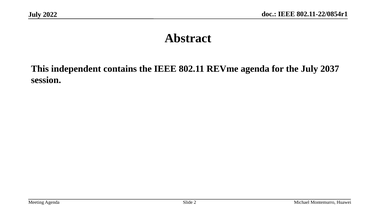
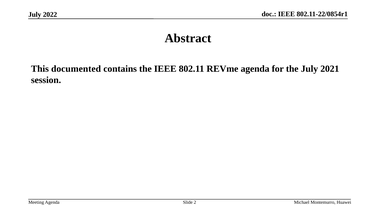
independent: independent -> documented (76, 69)
2037: 2037 -> 2021 (330, 69)
